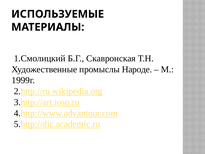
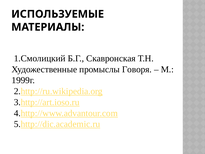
Народе: Народе -> Говоря (137, 69)
